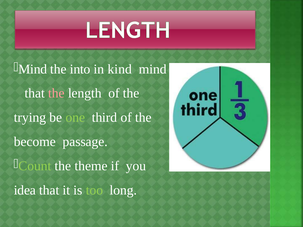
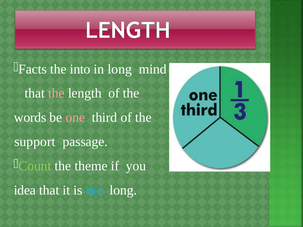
Mind: Mind -> Facts (33, 69)
in kind: kind -> long (120, 69)
trying: trying -> words (30, 118)
one colour: light green -> pink (75, 118)
become: become -> support (35, 142)
too colour: light green -> light blue (94, 190)
